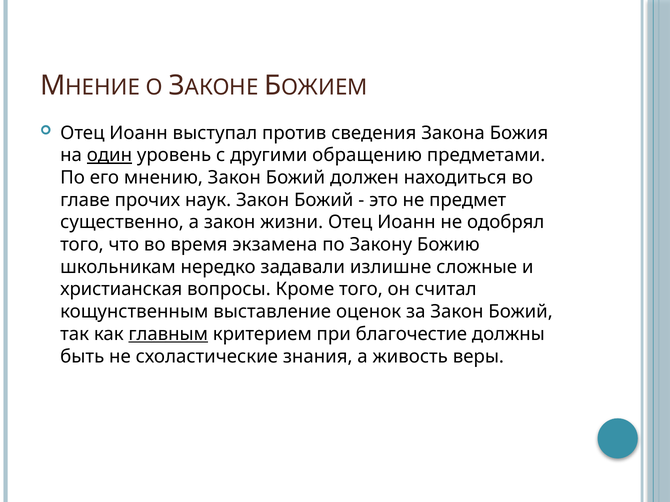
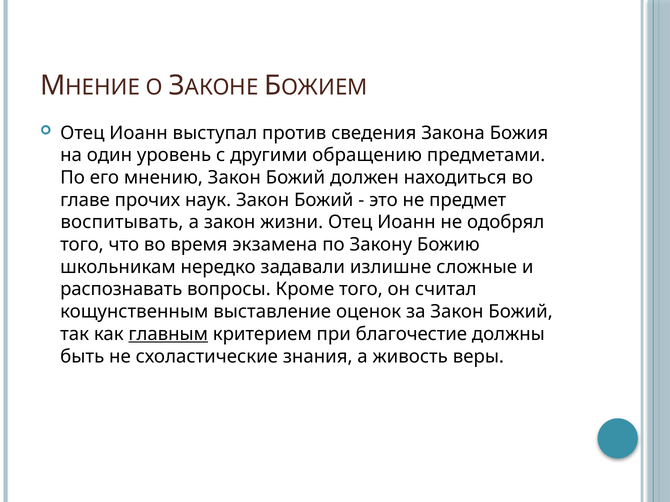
один underline: present -> none (109, 155)
существенно: существенно -> воспитывать (122, 223)
христианская: христианская -> распознавать (121, 290)
